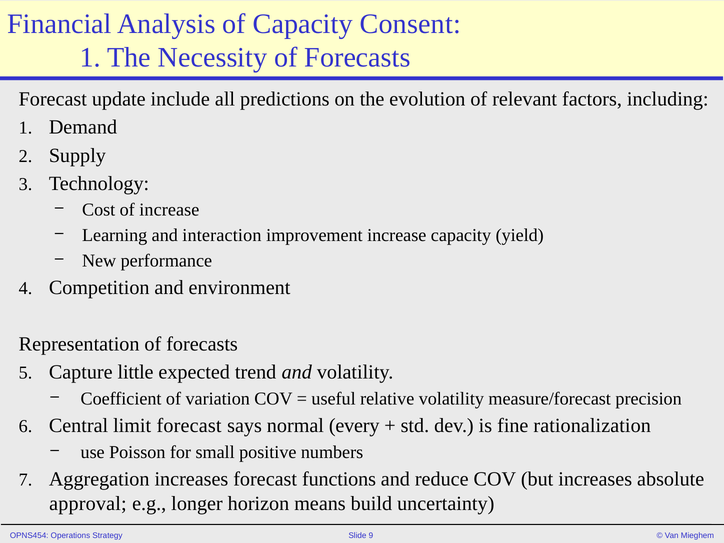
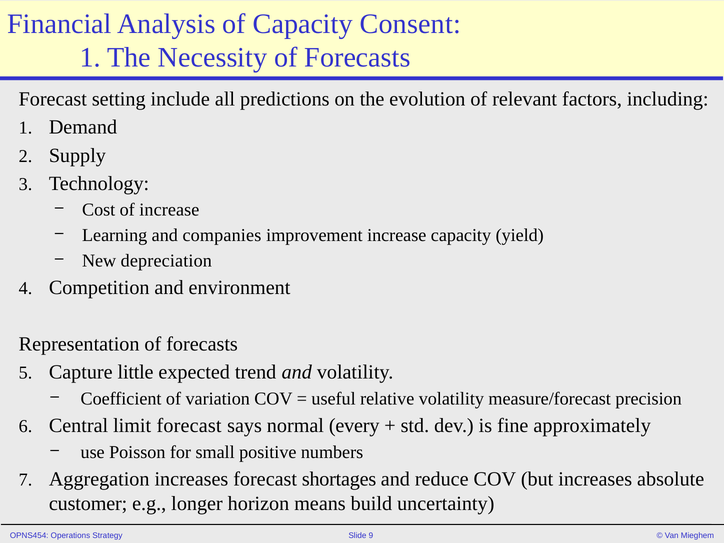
update: update -> setting (119, 99)
interaction: interaction -> companies (222, 235)
performance: performance -> depreciation (166, 261)
rationalization: rationalization -> approximately (592, 426)
functions: functions -> shortages (339, 479)
approval: approval -> customer (88, 503)
